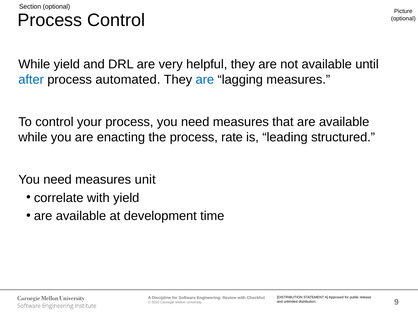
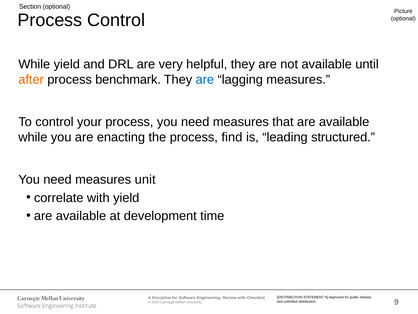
after colour: blue -> orange (31, 79)
automated: automated -> benchmark (128, 79)
rate: rate -> find (232, 137)
